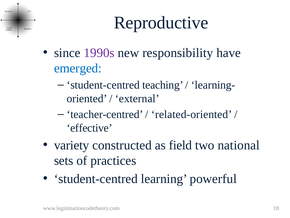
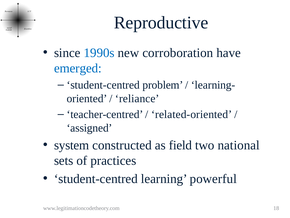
1990s colour: purple -> blue (99, 53)
responsibility: responsibility -> corroboration (178, 53)
teaching: teaching -> problem (163, 85)
external: external -> reliance (137, 98)
effective: effective -> assigned (90, 128)
variety: variety -> system (72, 145)
